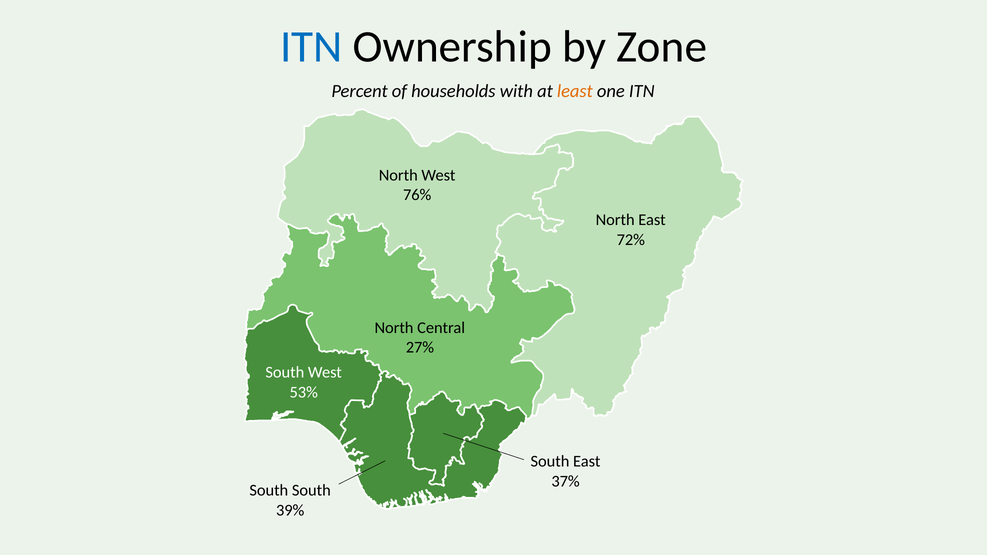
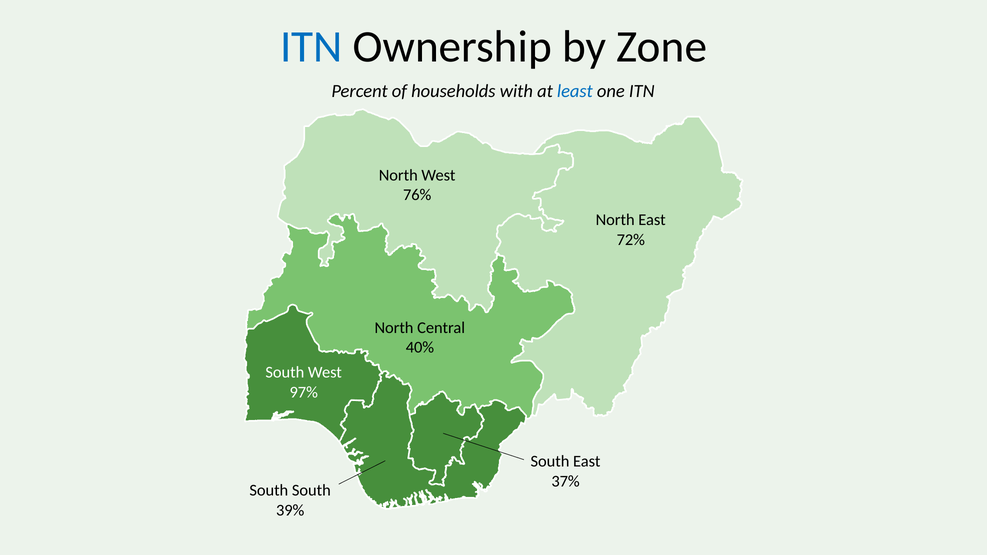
least colour: orange -> blue (575, 91)
27%: 27% -> 40% (420, 348)
53%: 53% -> 97% (304, 392)
